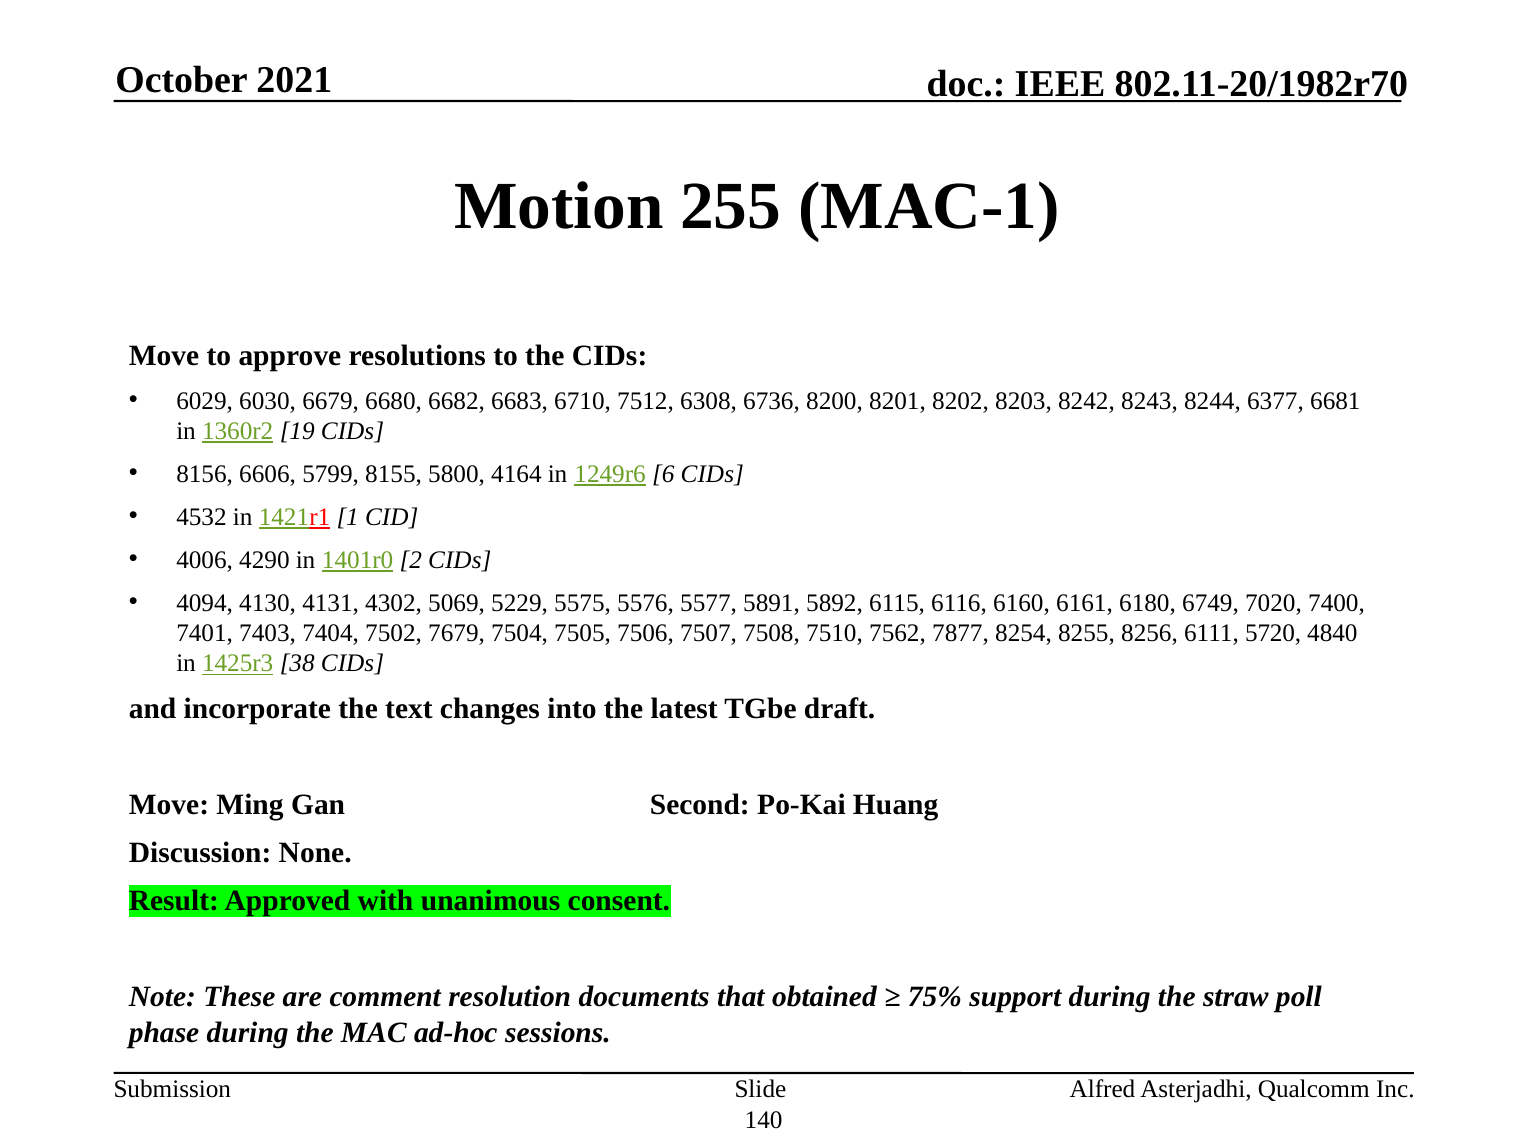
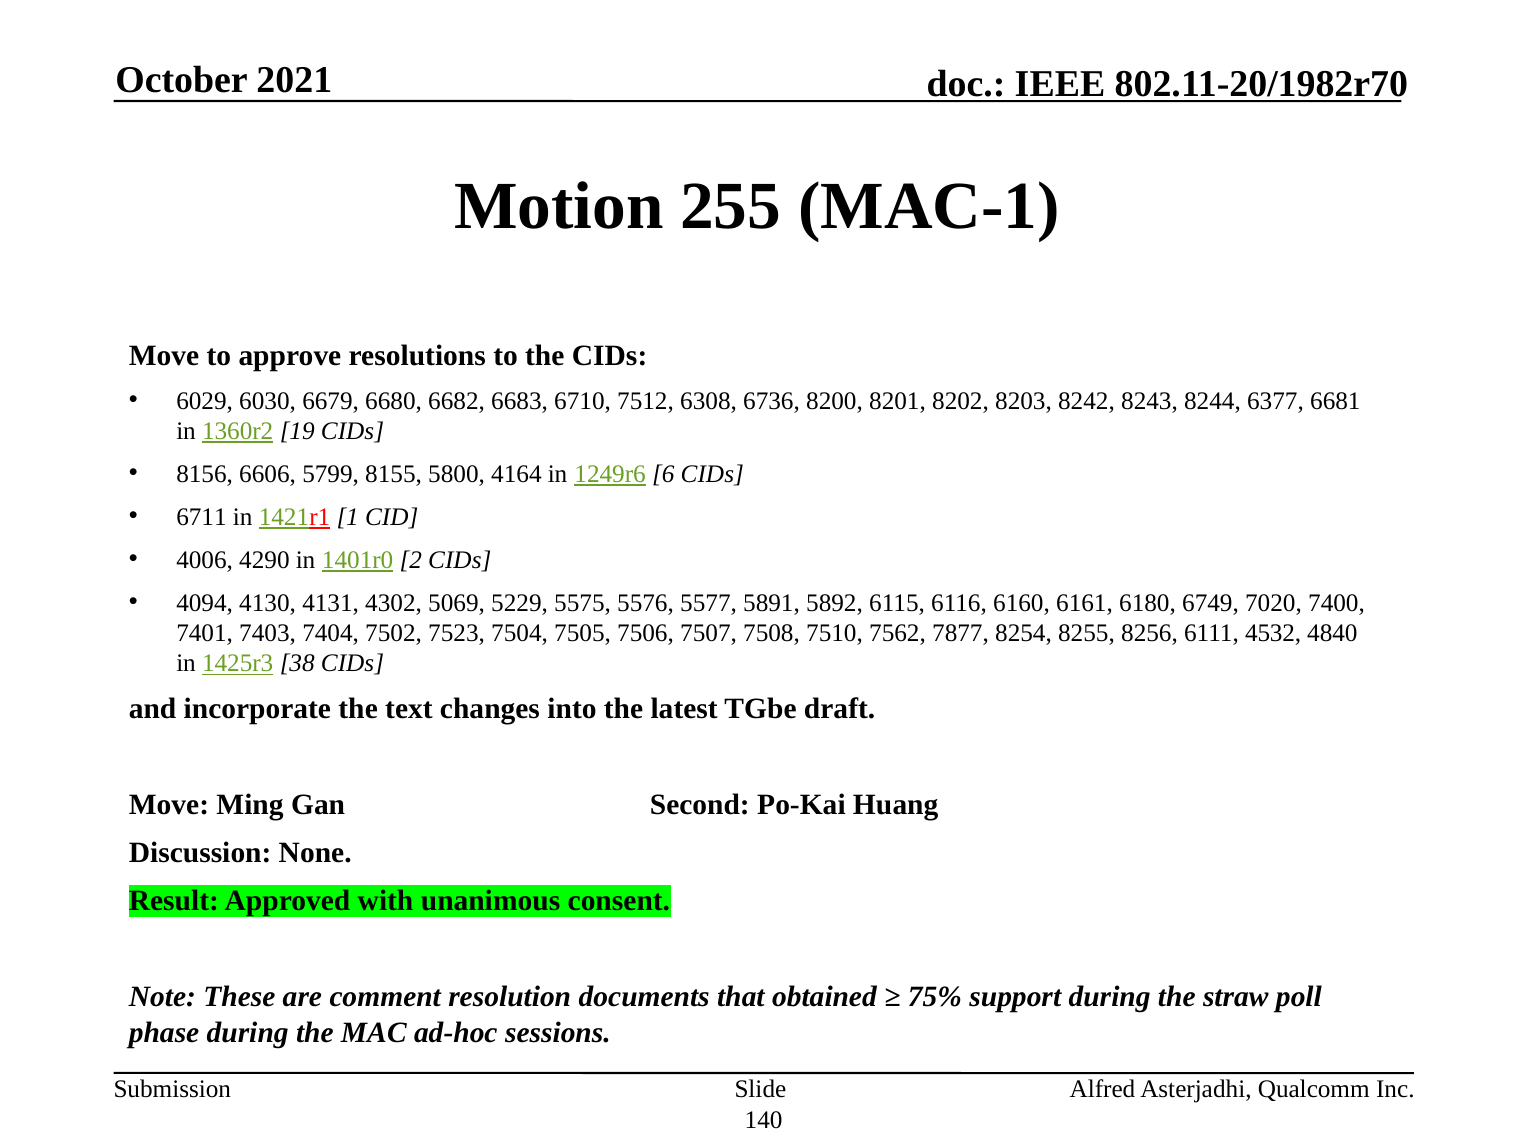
4532: 4532 -> 6711 (201, 517)
7679: 7679 -> 7523 (457, 633)
5720: 5720 -> 4532 (1273, 633)
